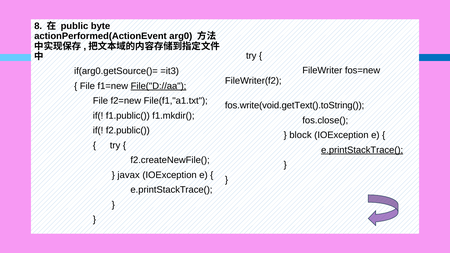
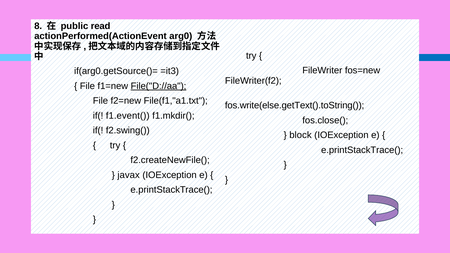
byte: byte -> read (101, 26)
fos.write(void.getText().toString(: fos.write(void.getText().toString( -> fos.write(else.getText().toString( (295, 106)
f1.public(: f1.public( -> f1.event( (128, 116)
f2.public(: f2.public( -> f2.swing( (128, 131)
e.printStackTrace( underline: present -> none (362, 150)
